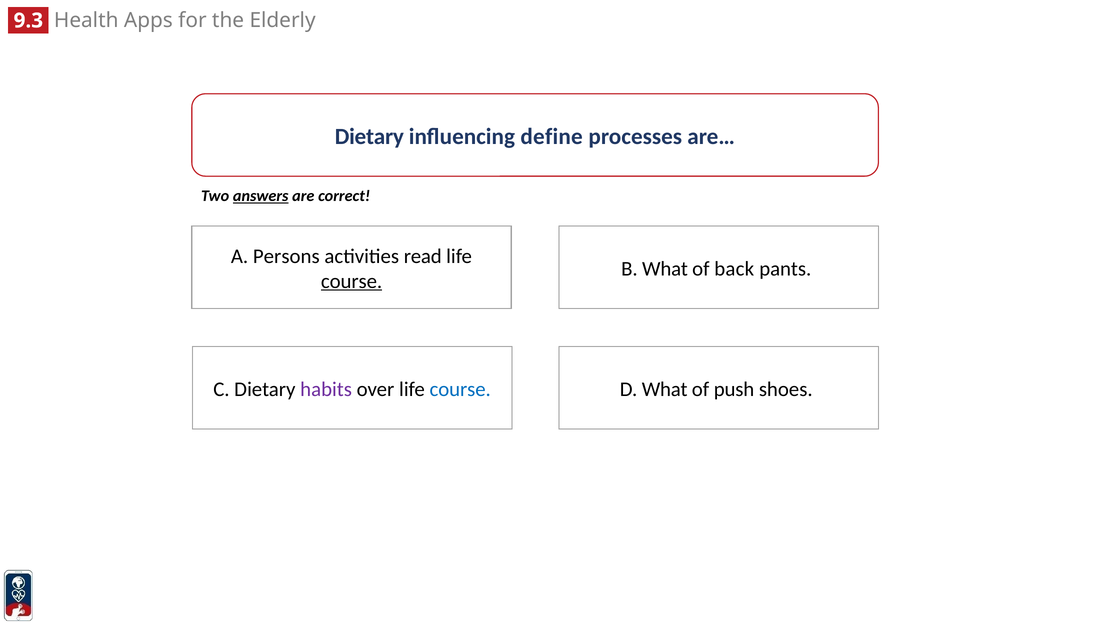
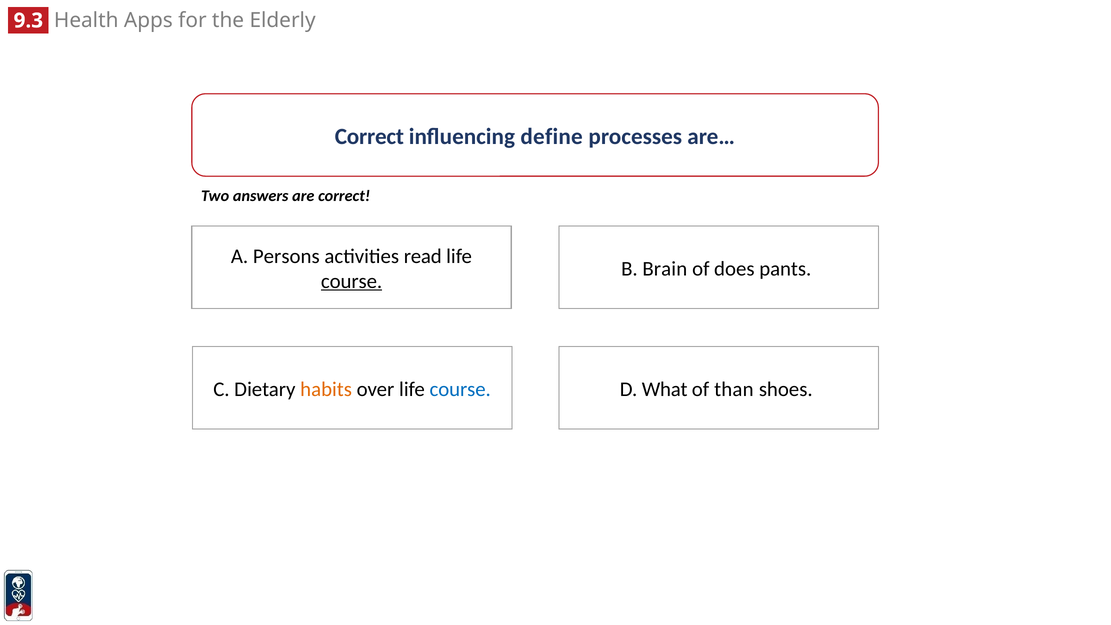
Dietary: Dietary -> Correct (369, 137)
answers underline: present -> none (261, 196)
B What: What -> Brain (665, 269)
back: back -> does (734, 269)
habits colour: purple -> orange (326, 389)
push: push -> than (734, 389)
